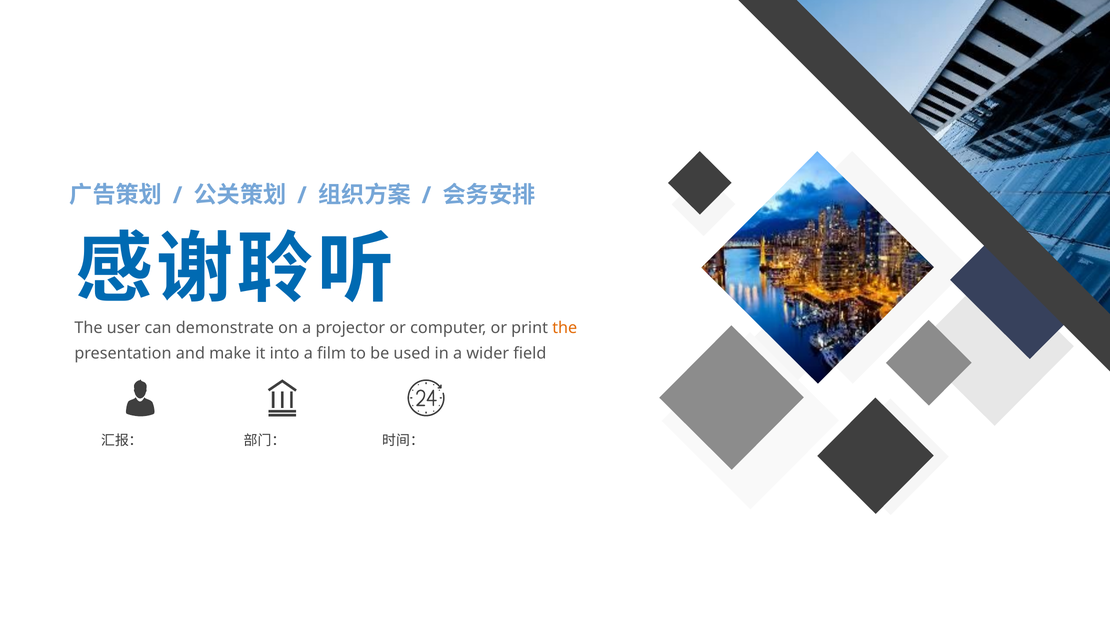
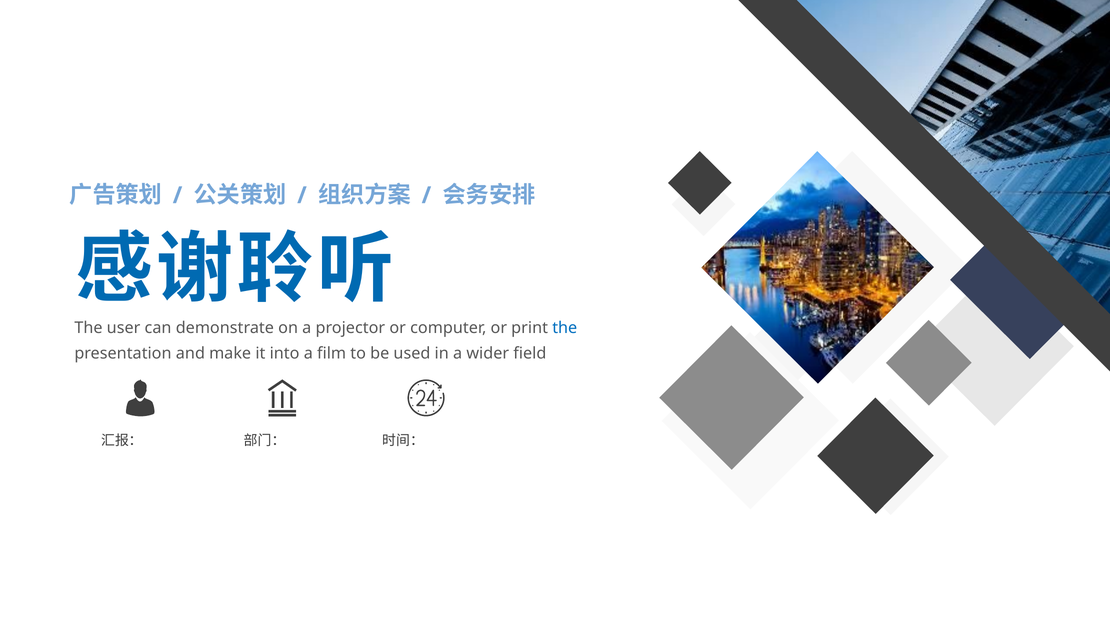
the colour: orange -> blue (565, 328)
